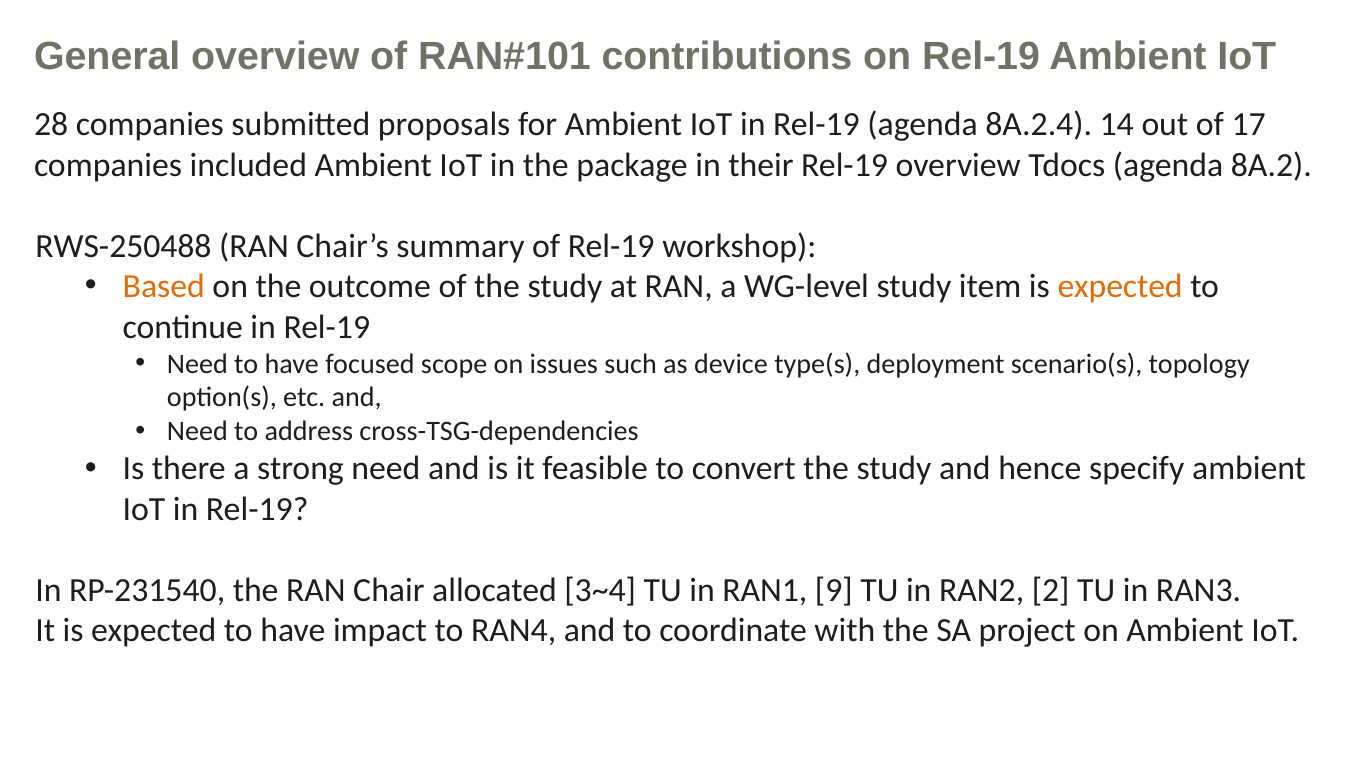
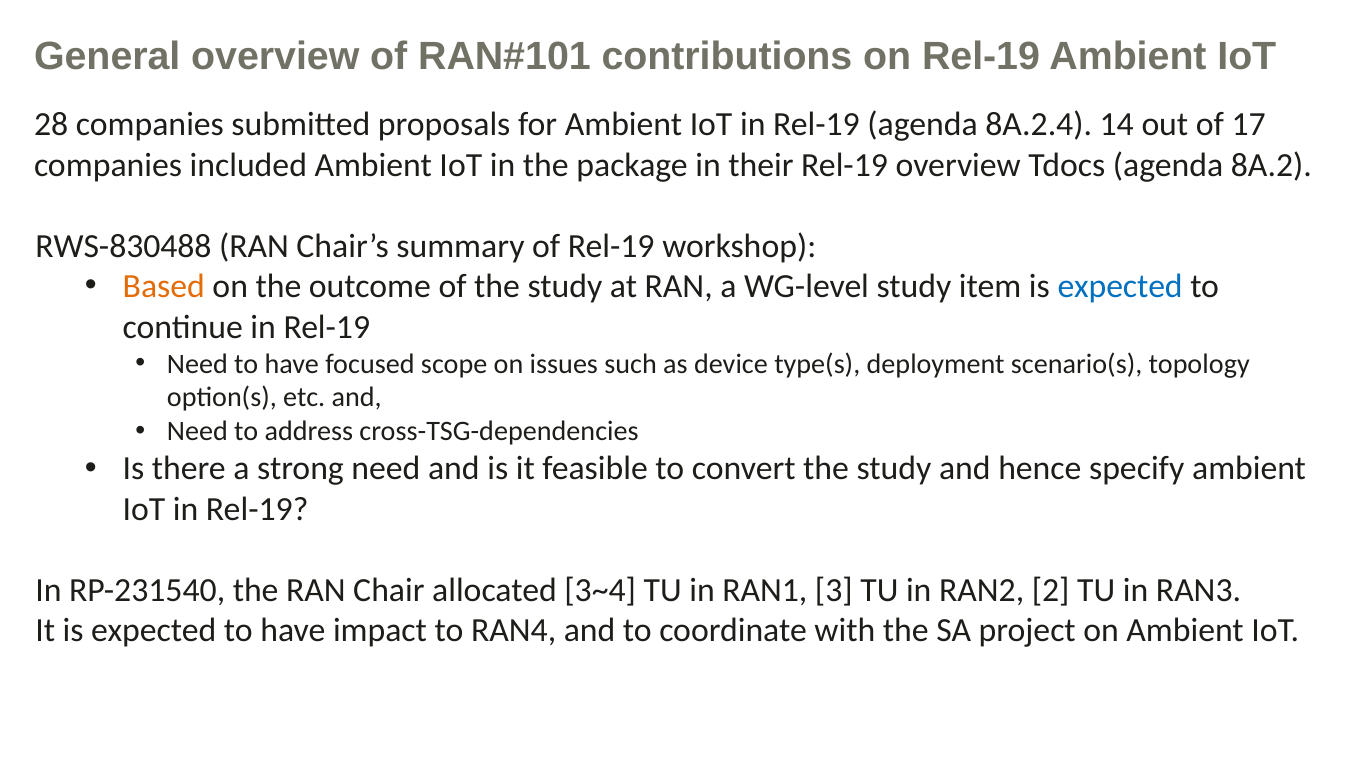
RWS-250488: RWS-250488 -> RWS-830488 (123, 246)
expected colour: orange -> blue (1120, 287)
9: 9 -> 3 (834, 590)
